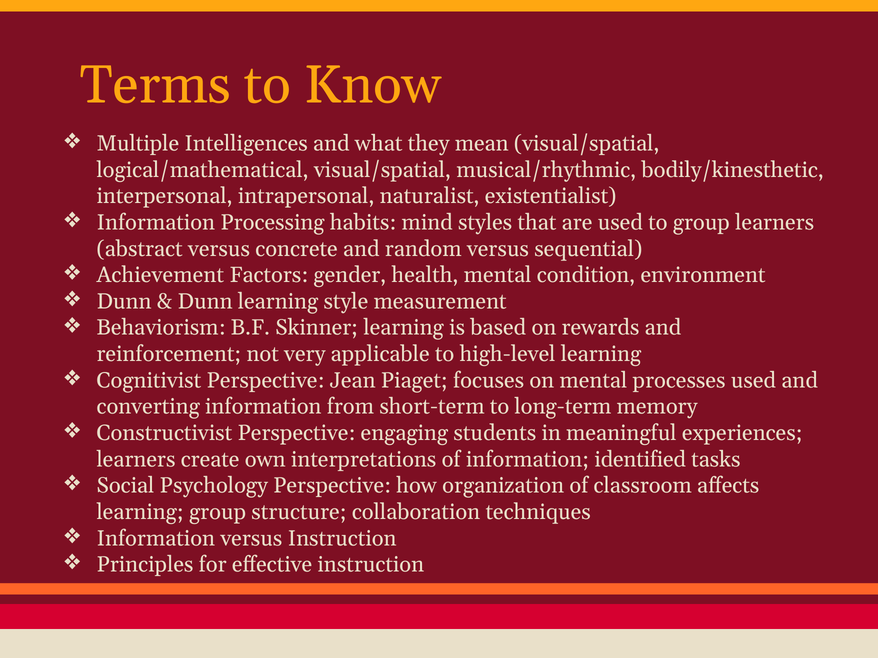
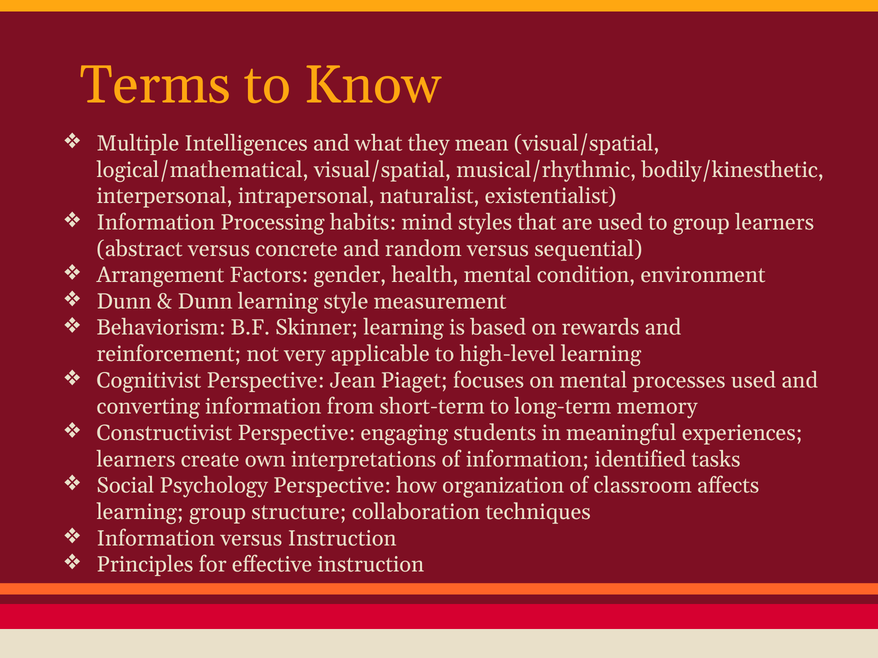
Achievement: Achievement -> Arrangement (160, 275)
